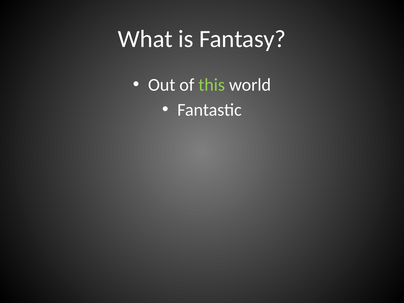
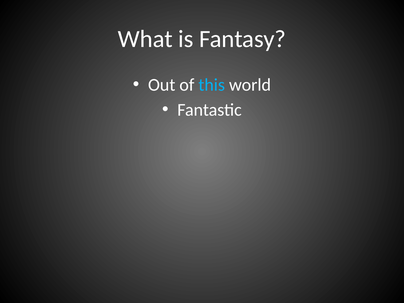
this colour: light green -> light blue (212, 85)
